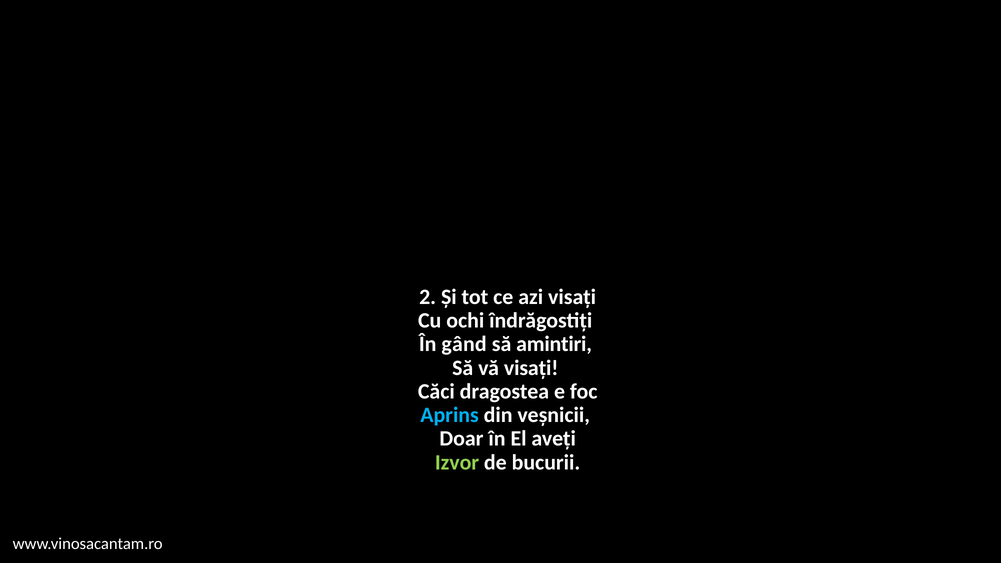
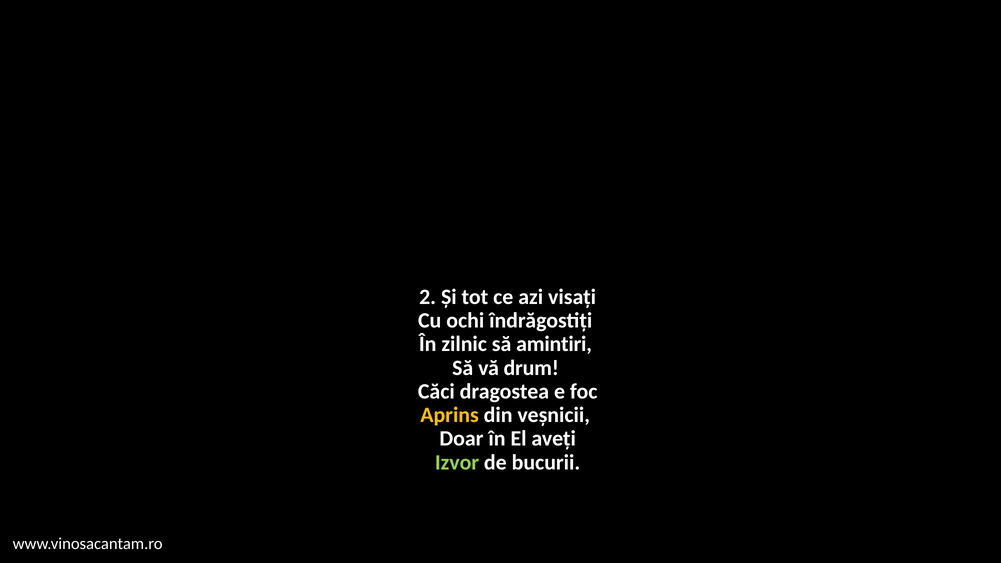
gând: gând -> zilnic (464, 344)
vă visați: visați -> drum (531, 368)
Aprins colour: light blue -> yellow (450, 415)
